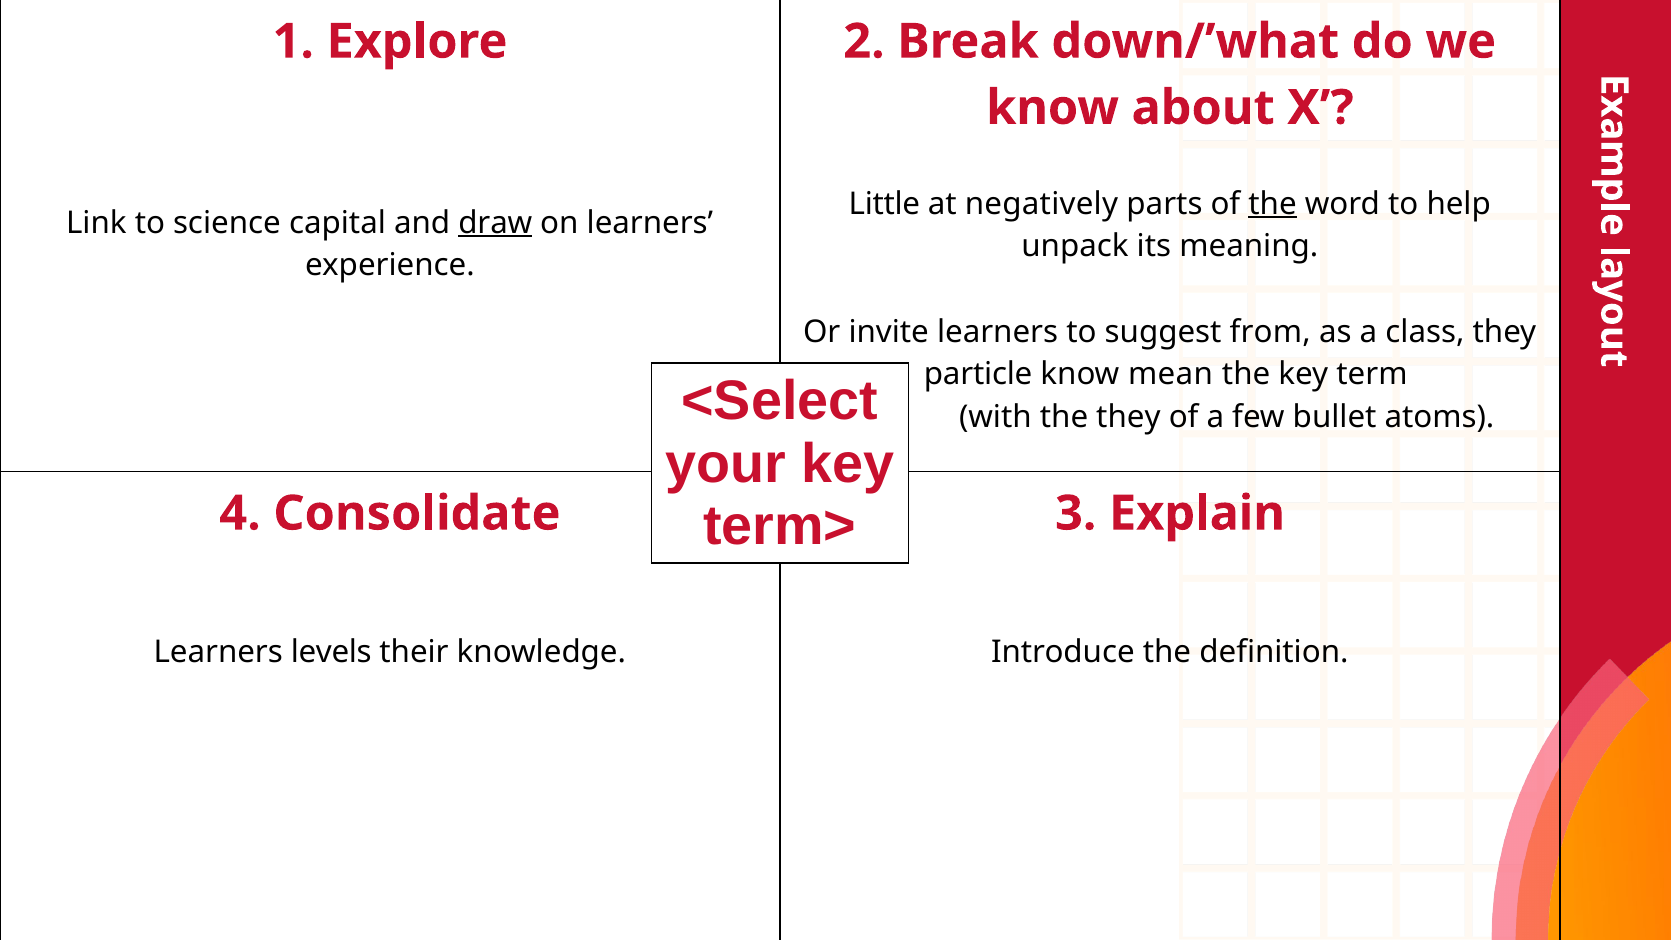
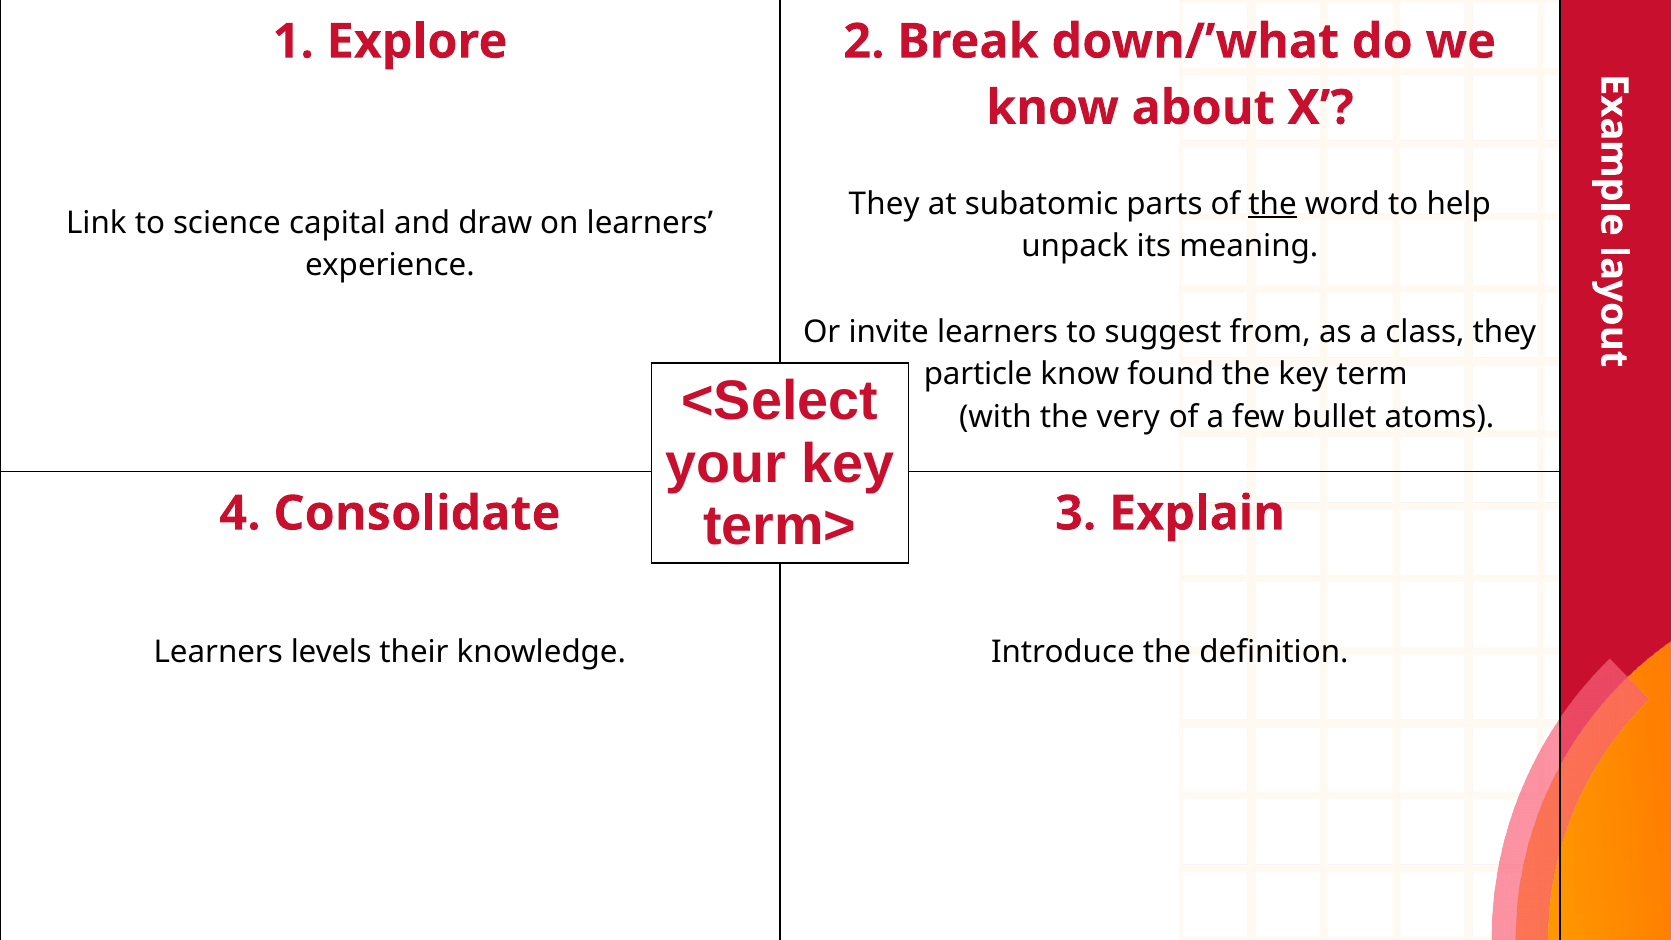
Little: Little -> They (884, 204)
negatively: negatively -> subatomic (1042, 204)
draw underline: present -> none (495, 223)
mean: mean -> found (1171, 374)
the they: they -> very (1128, 417)
